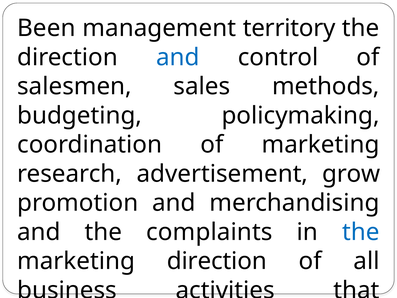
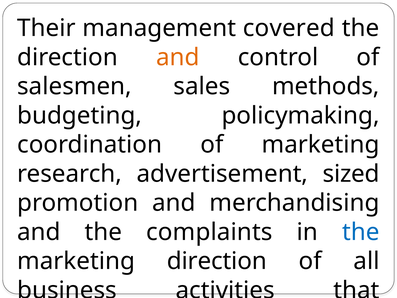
Been: Been -> Their (46, 28)
territory: territory -> covered (289, 28)
and colour: blue -> orange (178, 57)
grow: grow -> sized (351, 174)
